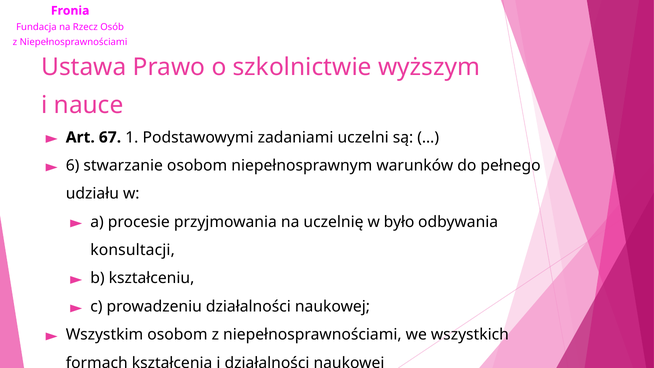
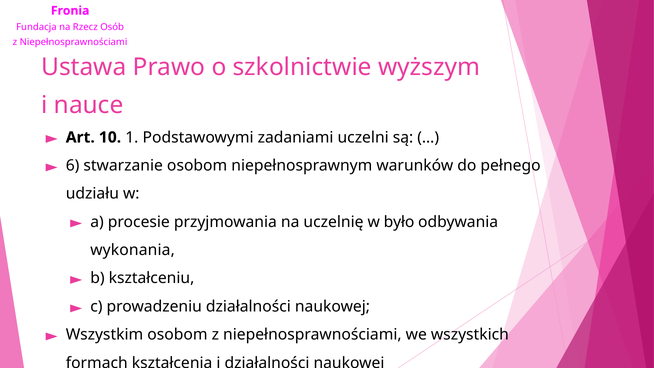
67: 67 -> 10 (110, 137)
konsultacji: konsultacji -> wykonania (133, 250)
